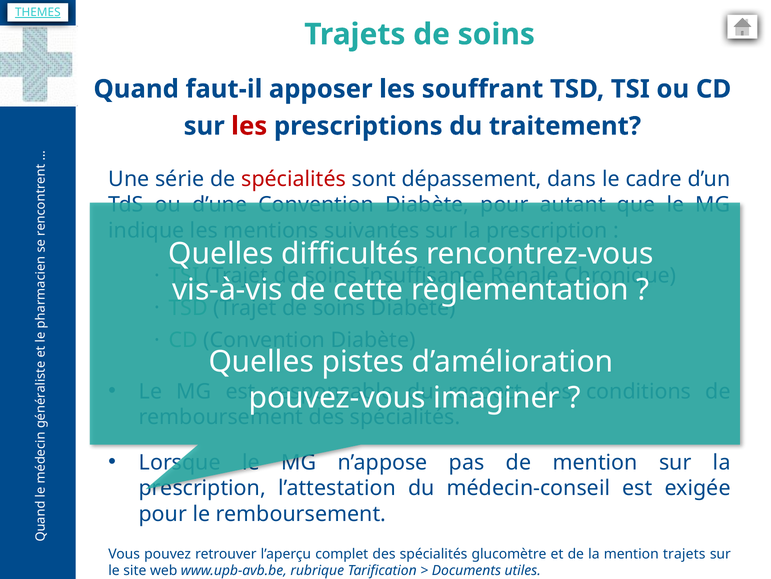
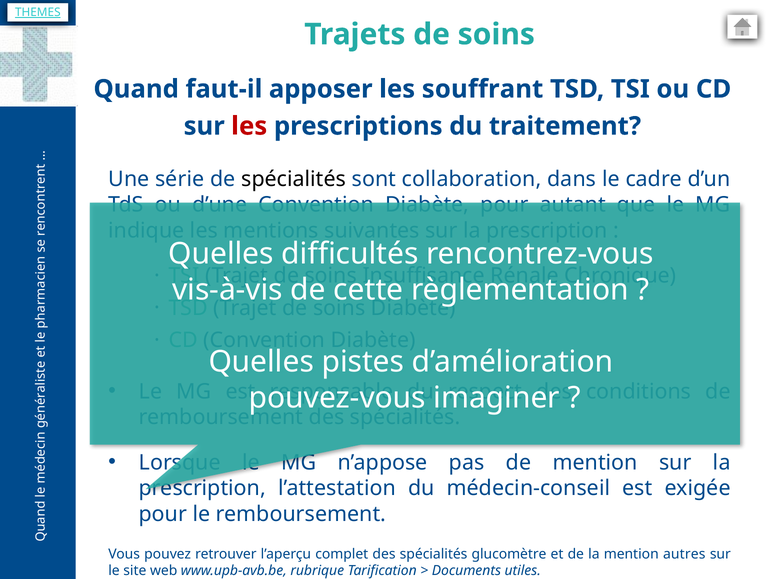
spécialités colour: red -> black (294, 179)
dépassement: dépassement -> collaboration (472, 179)
mention trajets: trajets -> autres (684, 553)
